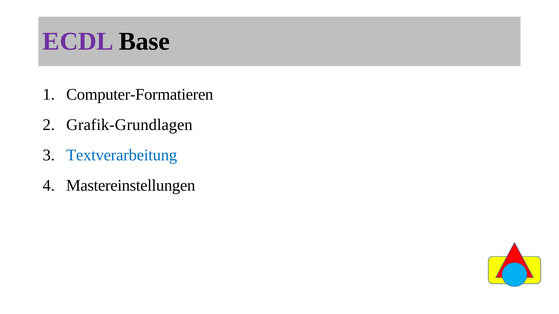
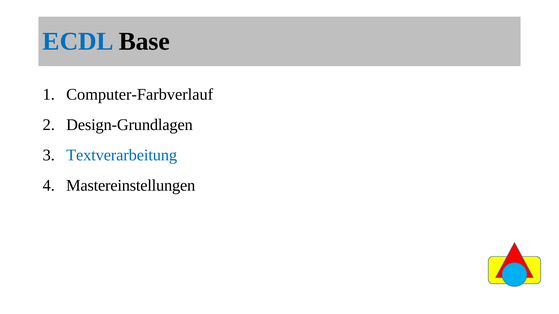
ECDL colour: purple -> blue (78, 41)
Computer-Formatieren: Computer-Formatieren -> Computer-Farbverlauf (140, 95)
Grafik-Grundlagen: Grafik-Grundlagen -> Design-Grundlagen (129, 125)
